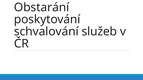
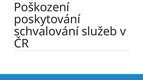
Obstarání: Obstarání -> Poškození (42, 7)
